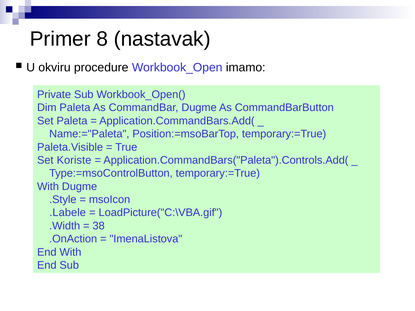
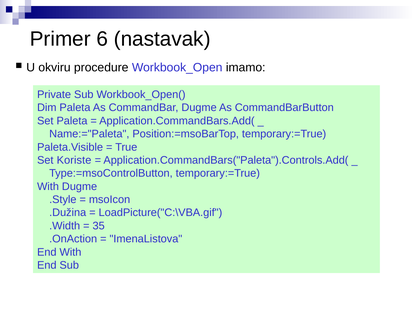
8: 8 -> 6 (102, 39)
.Labele: .Labele -> .Dužina (68, 213)
38: 38 -> 35 (99, 226)
